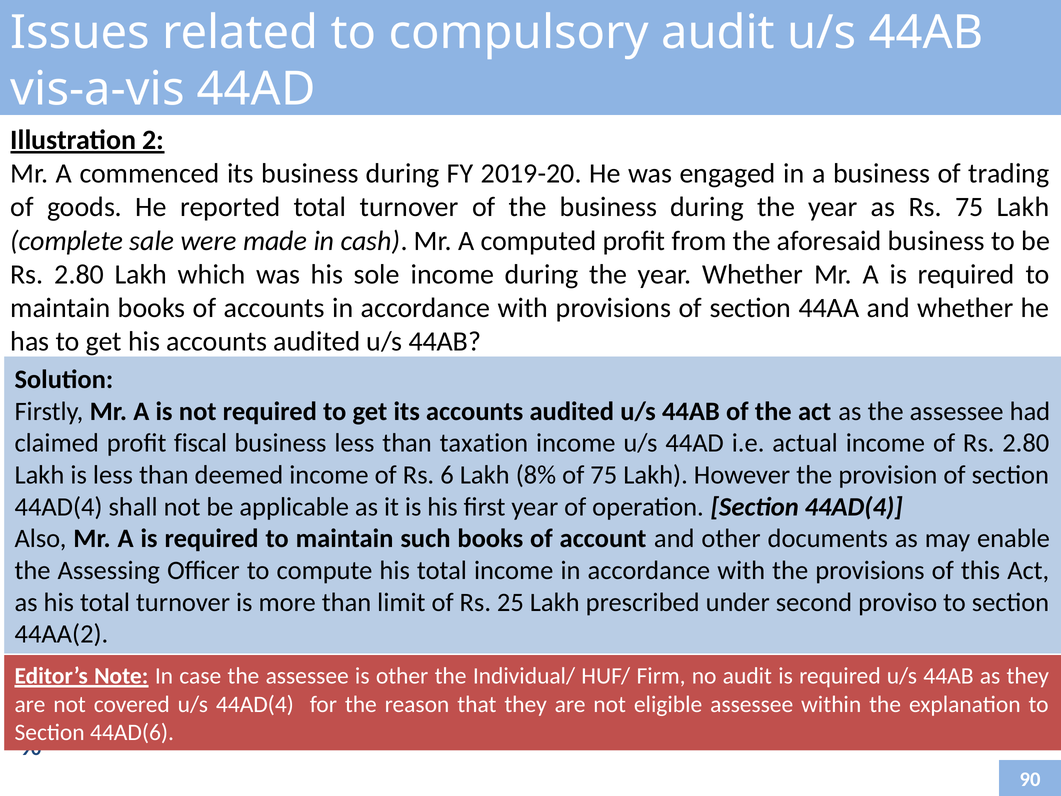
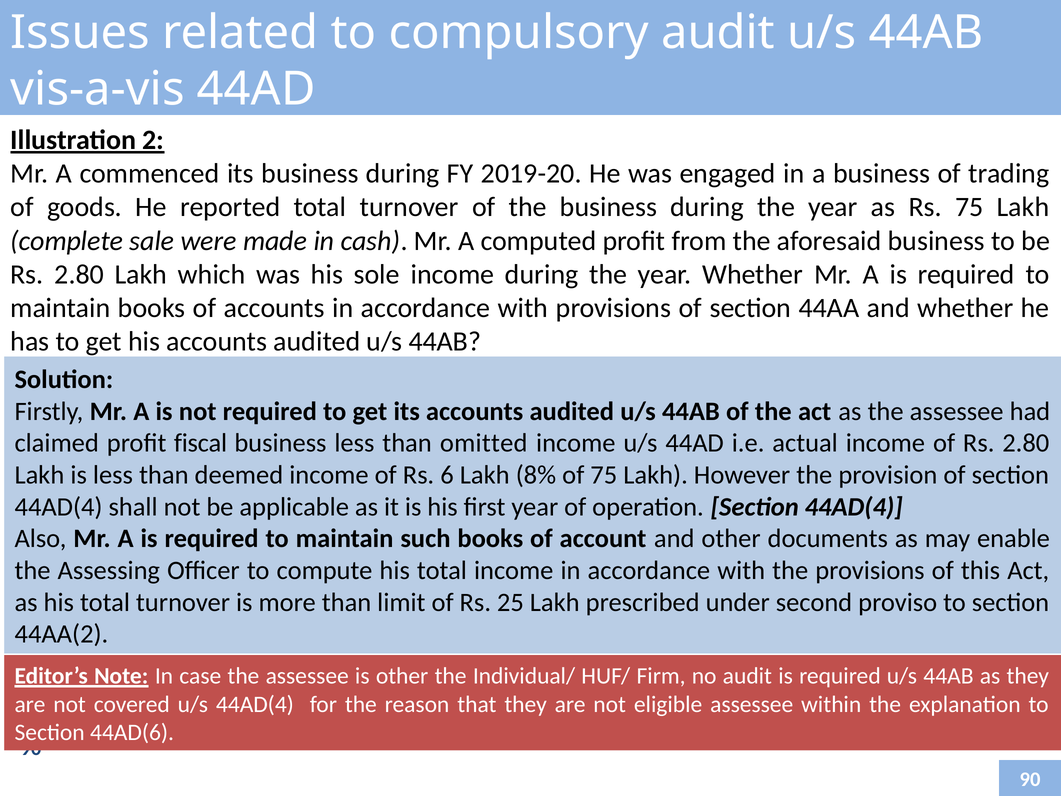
taxation: taxation -> omitted (484, 443)
